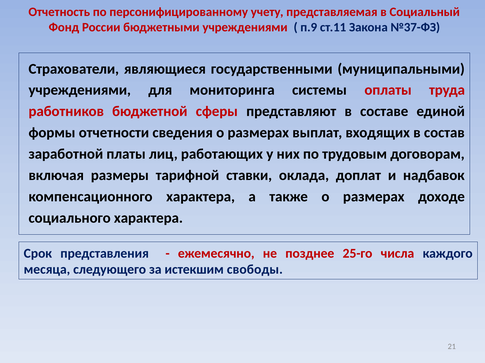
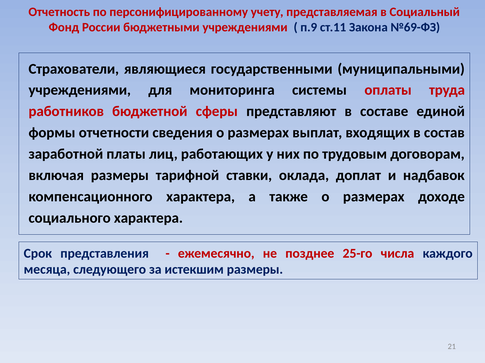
№37-ФЗ: №37-ФЗ -> №69-ФЗ (415, 27)
истекшим свободы: свободы -> размеры (255, 270)
